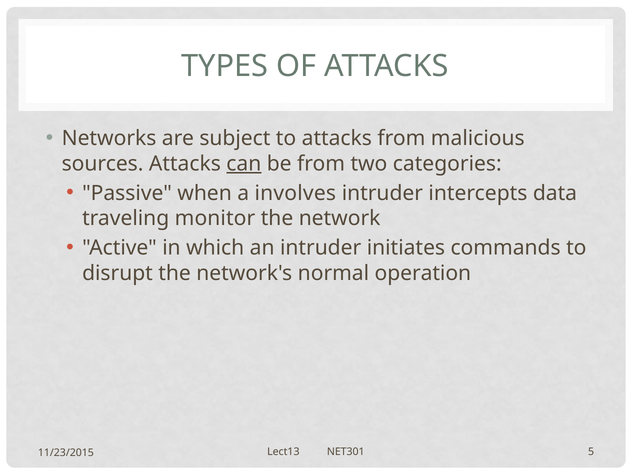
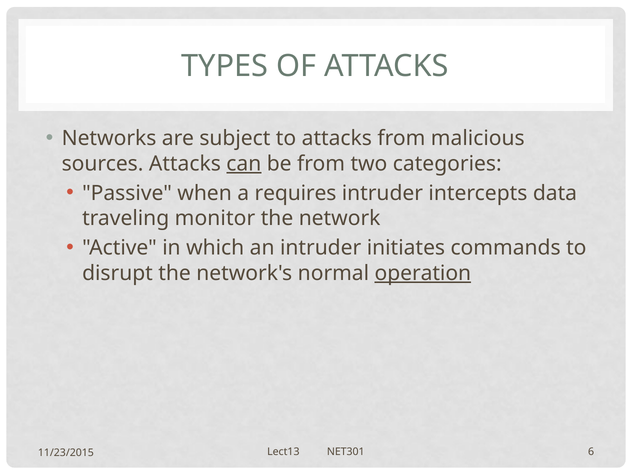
involves: involves -> requires (295, 193)
operation underline: none -> present (423, 273)
5: 5 -> 6 (591, 452)
